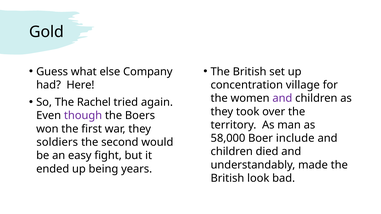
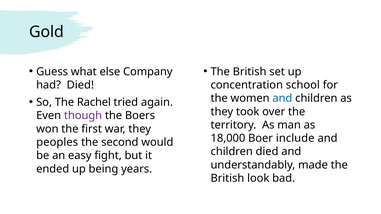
had Here: Here -> Died (80, 85)
village: village -> school (303, 85)
and colour: purple -> blue (282, 98)
58,000: 58,000 -> 18,000 (228, 138)
soldiers: soldiers -> peoples (57, 142)
